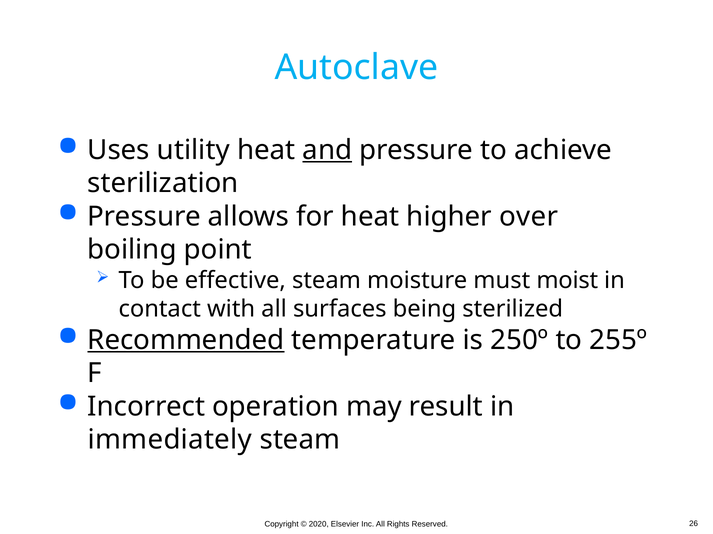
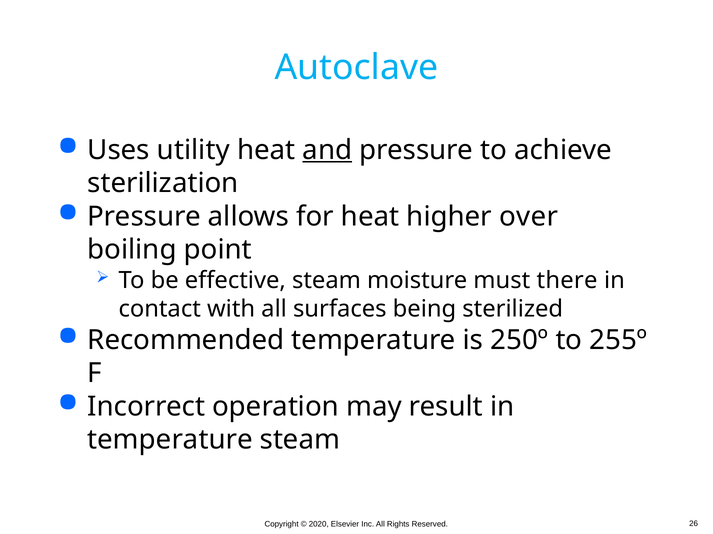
moist: moist -> there (567, 281)
Recommended underline: present -> none (186, 340)
immediately: immediately -> temperature (170, 440)
